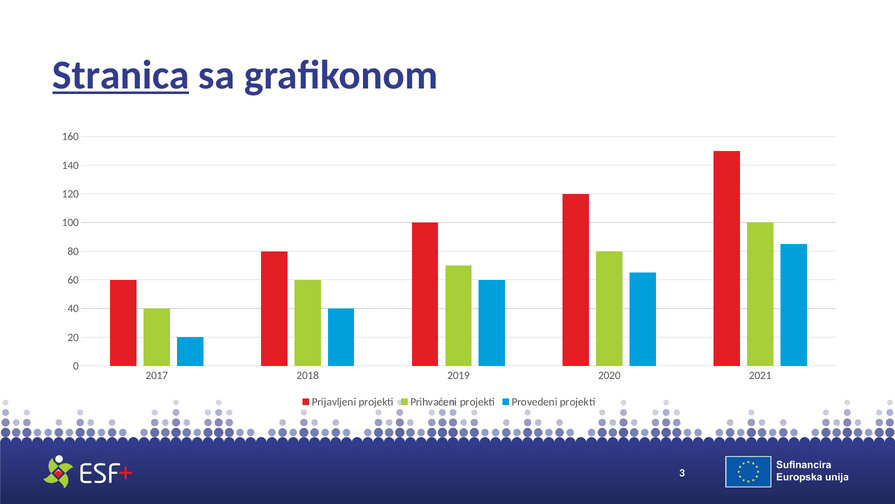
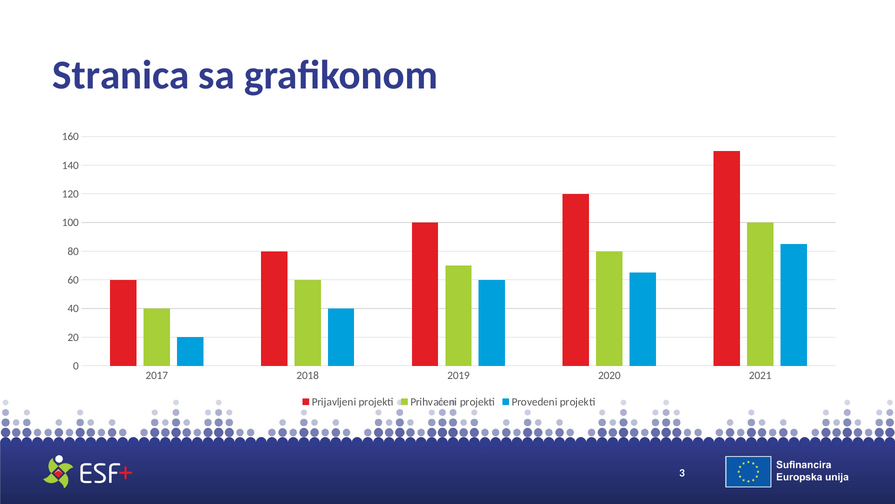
Stranica underline: present -> none (121, 75)
